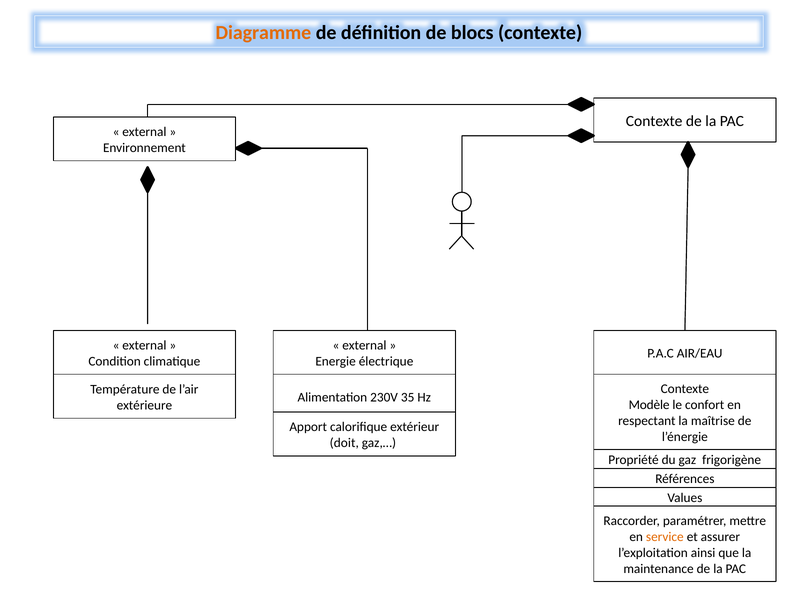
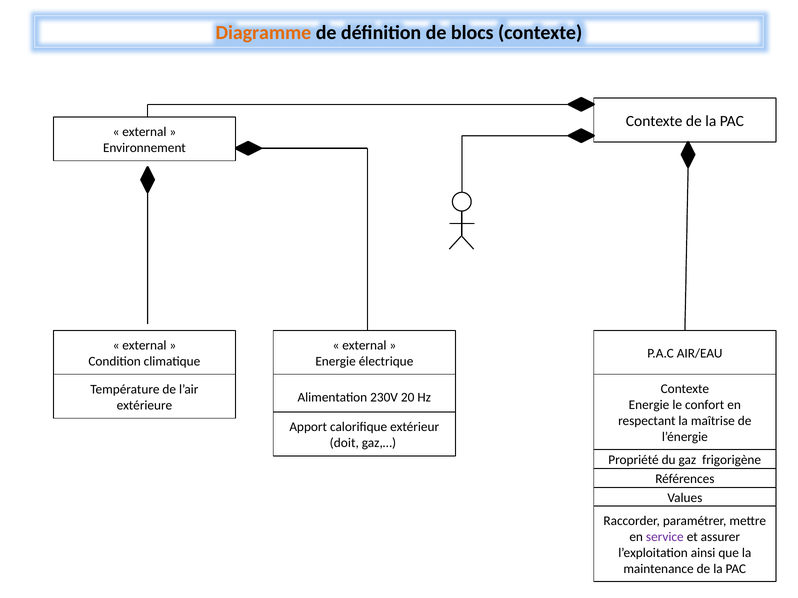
35: 35 -> 20 (408, 398)
Modèle: Modèle -> Energie (649, 405)
service colour: orange -> purple (665, 537)
